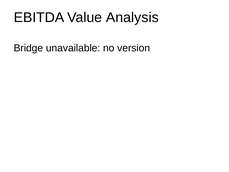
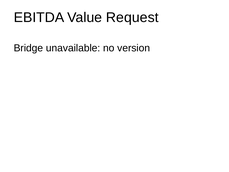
Analysis: Analysis -> Request (132, 17)
